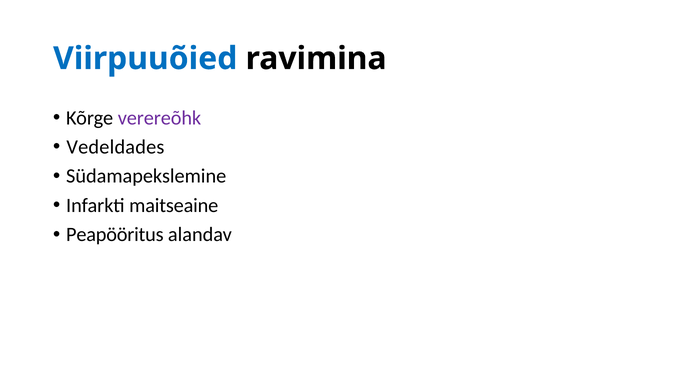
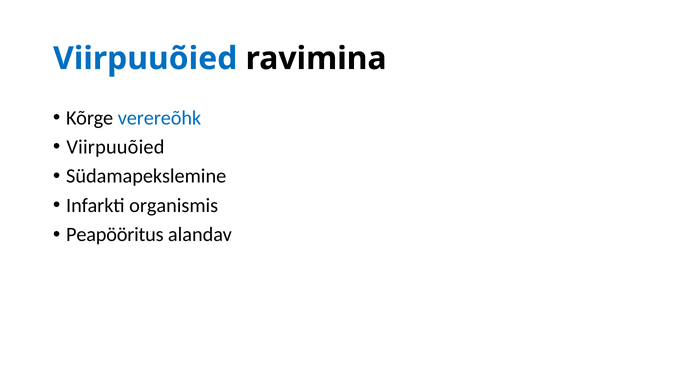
verereõhk colour: purple -> blue (159, 118)
Vedeldades: Vedeldades -> Viirpuuõied (115, 147)
maitseaine: maitseaine -> organismis (174, 205)
